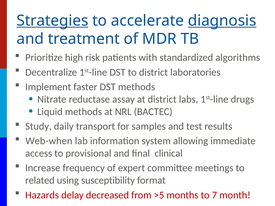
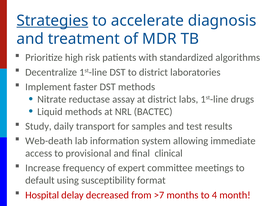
diagnosis underline: present -> none (222, 21)
Web-when: Web-when -> Web-death (49, 141)
related: related -> default (40, 181)
Hazards: Hazards -> Hospital (42, 195)
>5: >5 -> >7 (159, 195)
7: 7 -> 4 (214, 195)
